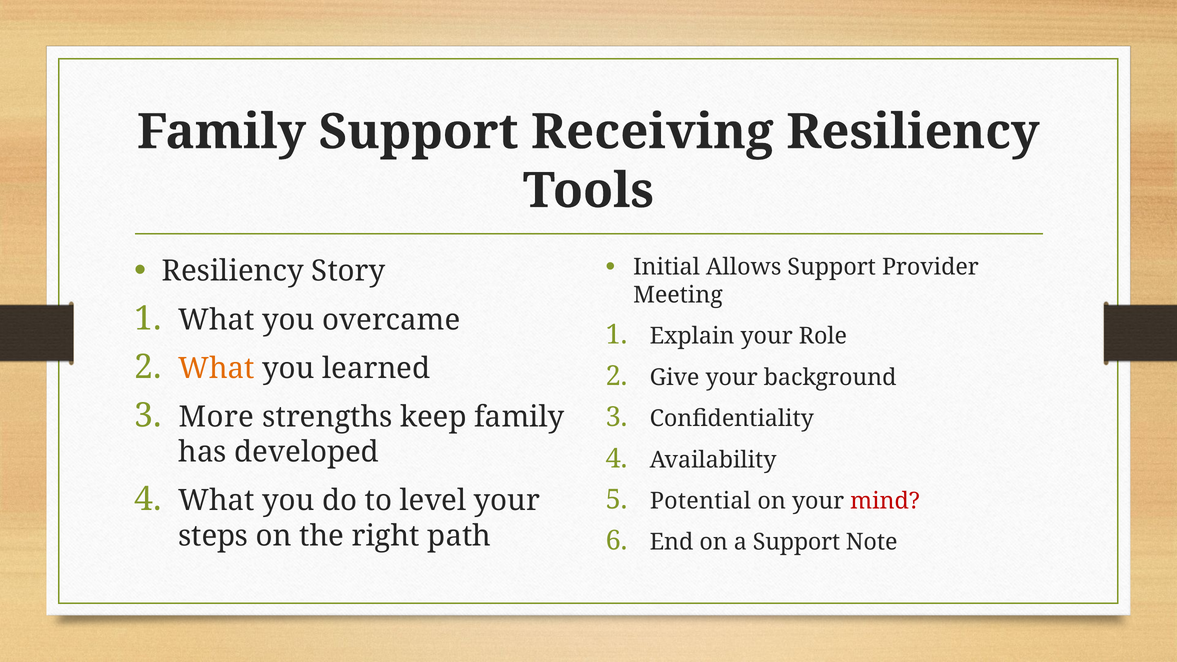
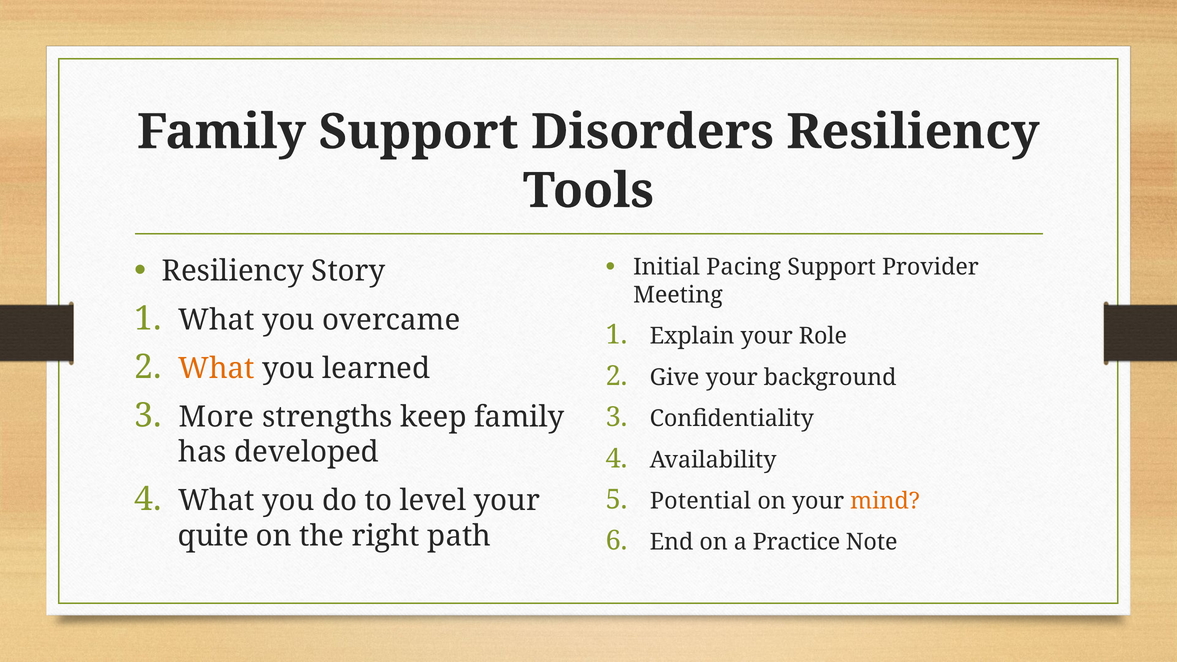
Receiving: Receiving -> Disorders (652, 132)
Allows: Allows -> Pacing (744, 267)
mind colour: red -> orange (885, 501)
steps: steps -> quite (213, 536)
a Support: Support -> Practice (796, 542)
